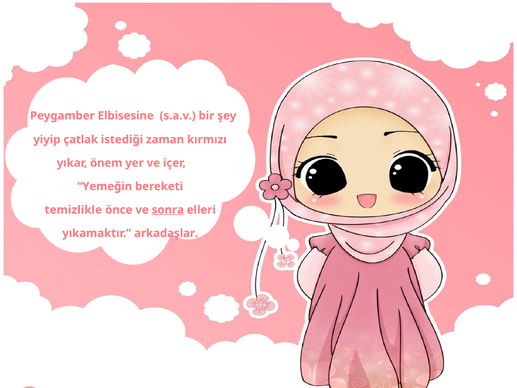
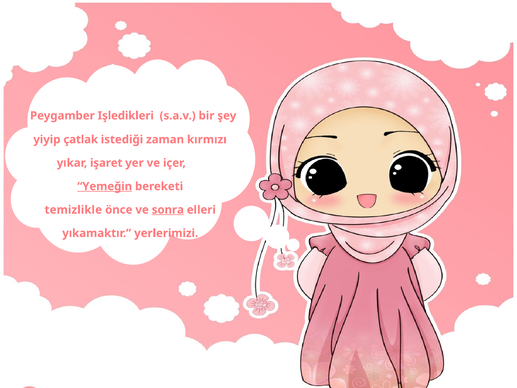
Elbisesine: Elbisesine -> Işledikleri (126, 116)
önem: önem -> işaret (106, 163)
Yemeğin underline: none -> present (105, 186)
arkadaşlar: arkadaşlar -> yerlerimizi (166, 233)
